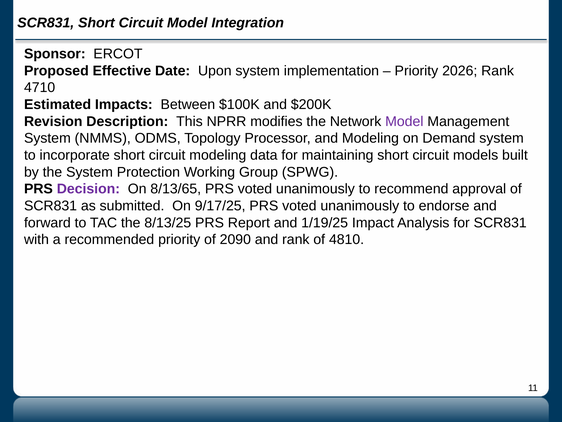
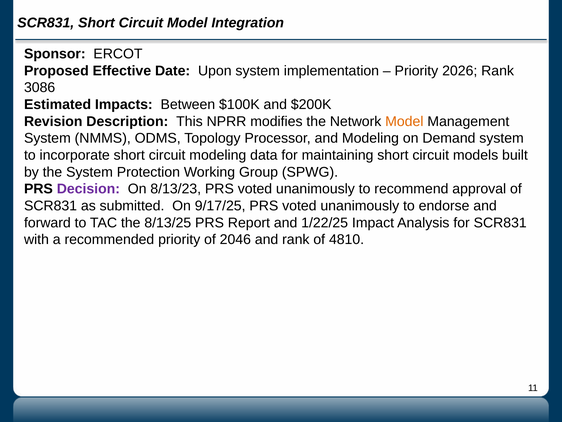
4710: 4710 -> 3086 (40, 88)
Model colour: purple -> orange (404, 121)
8/13/65: 8/13/65 -> 8/13/23 (176, 189)
1/19/25: 1/19/25 -> 1/22/25 (325, 222)
2090: 2090 -> 2046 (235, 239)
